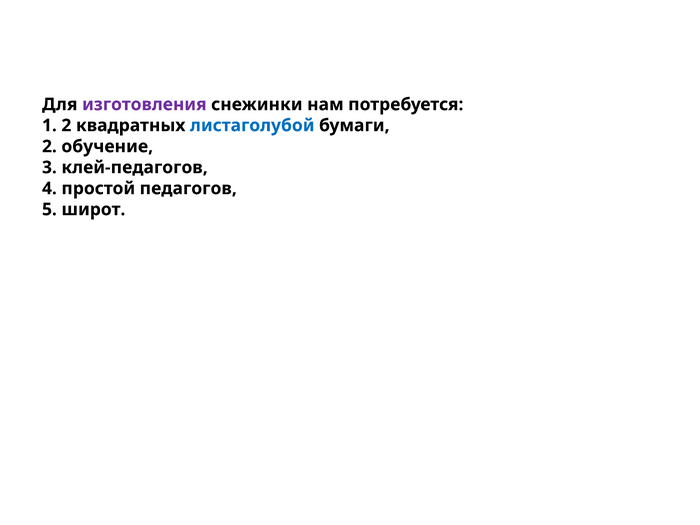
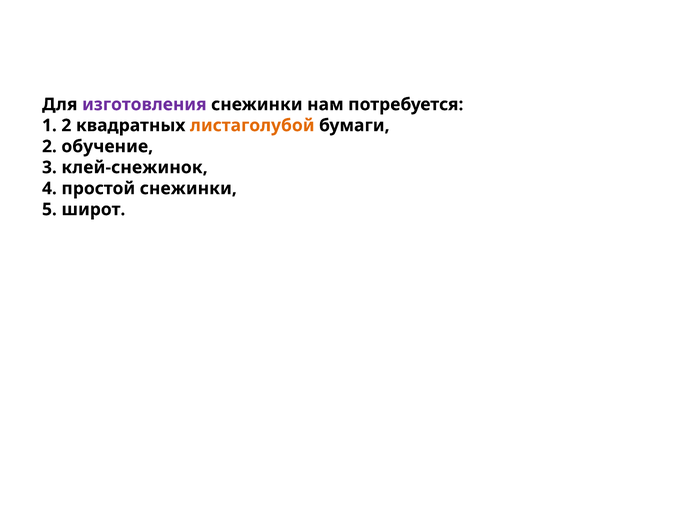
листаголубой colour: blue -> orange (252, 125)
клей-педагогов: клей-педагогов -> клей-снежинок (135, 167)
простой педагогов: педагогов -> снежинки (188, 188)
